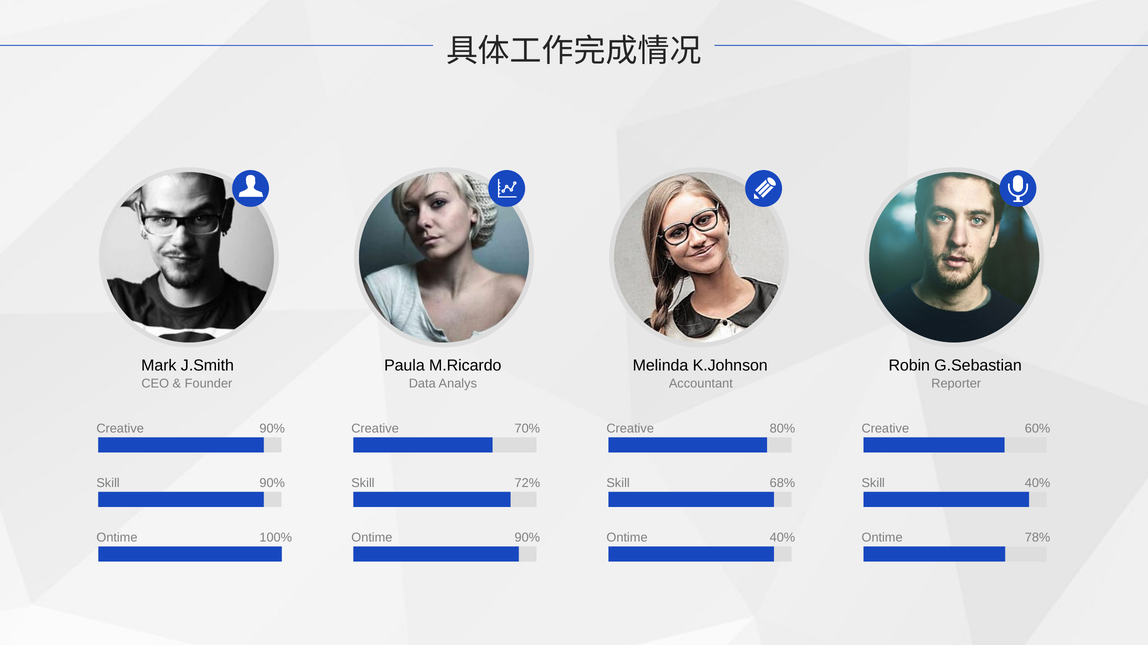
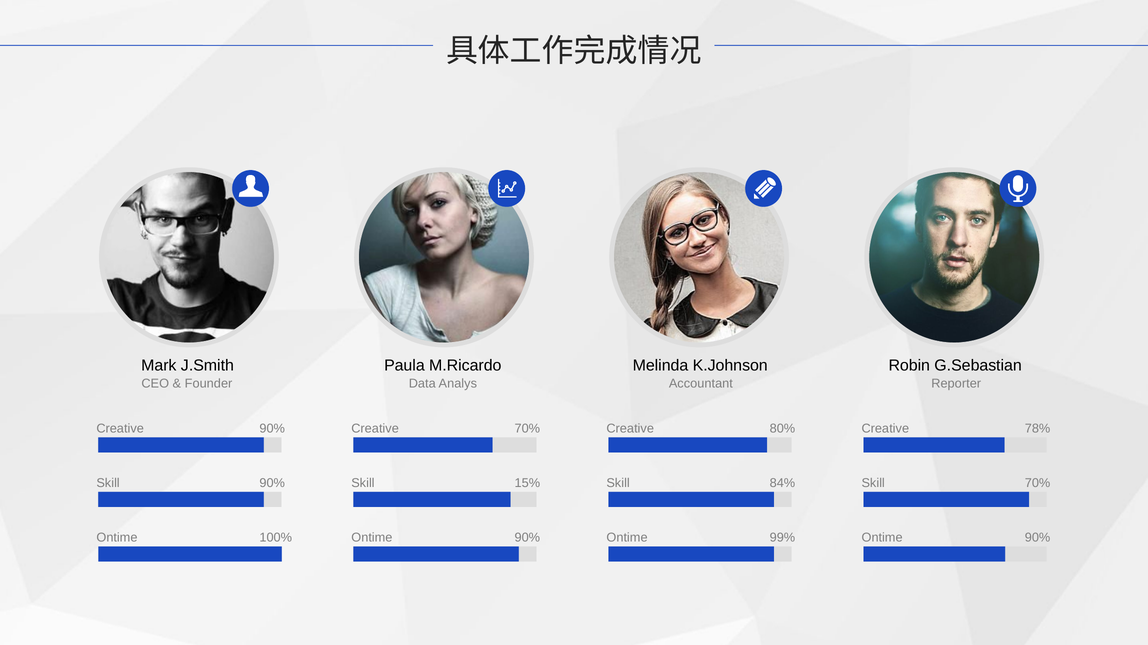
60%: 60% -> 78% (1038, 429)
72%: 72% -> 15% (527, 483)
68%: 68% -> 84% (782, 483)
Skill 40%: 40% -> 70% (1038, 483)
Ontime 40%: 40% -> 99% (782, 538)
78%: 78% -> 90% (1038, 538)
